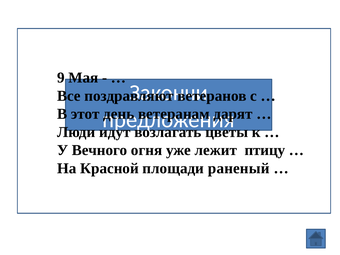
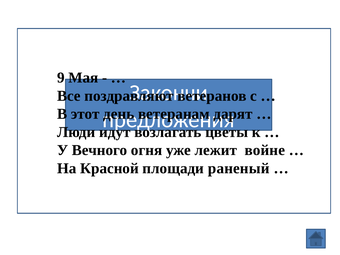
птицу: птицу -> войне (265, 150)
